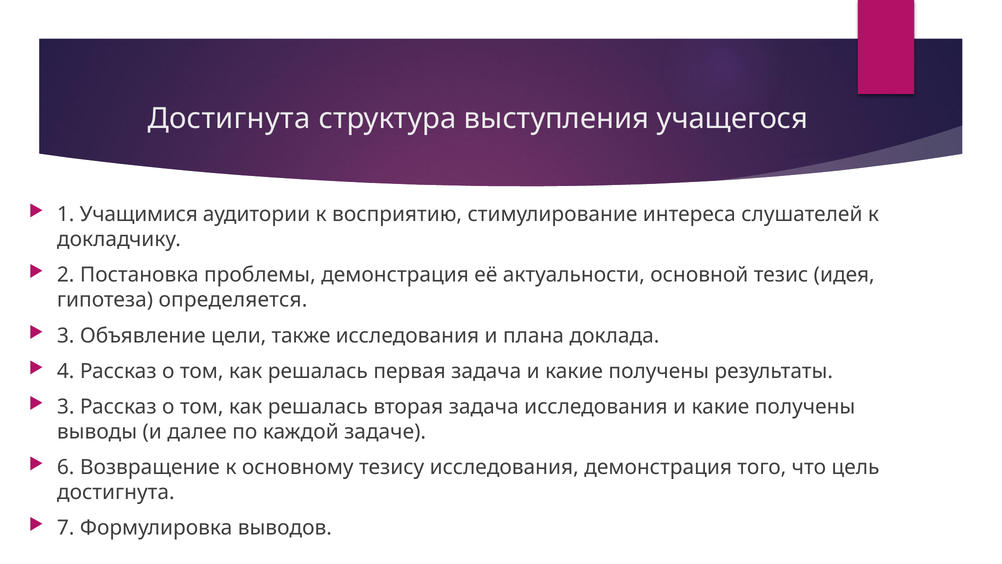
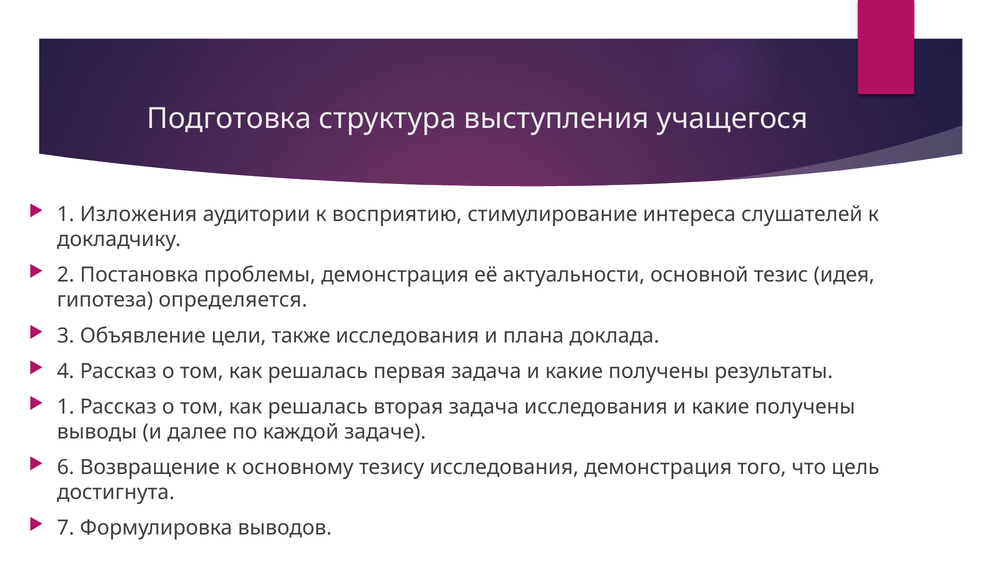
Достигнута: Достигнута -> Подготовка (229, 119)
Учащимися: Учащимися -> Изложения (139, 214)
3: 3 -> 1 (66, 406)
